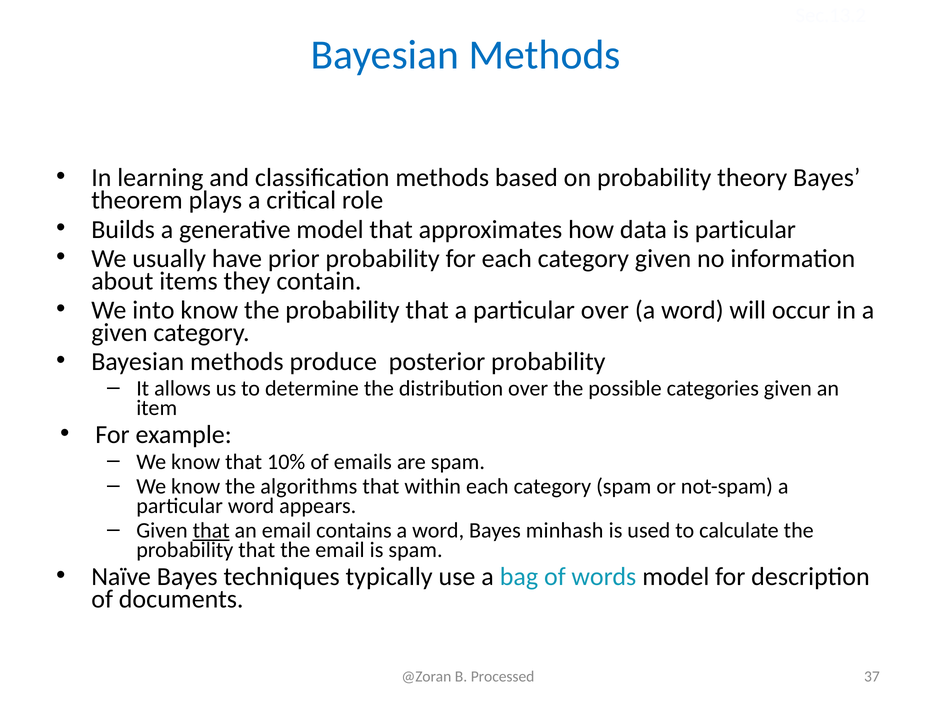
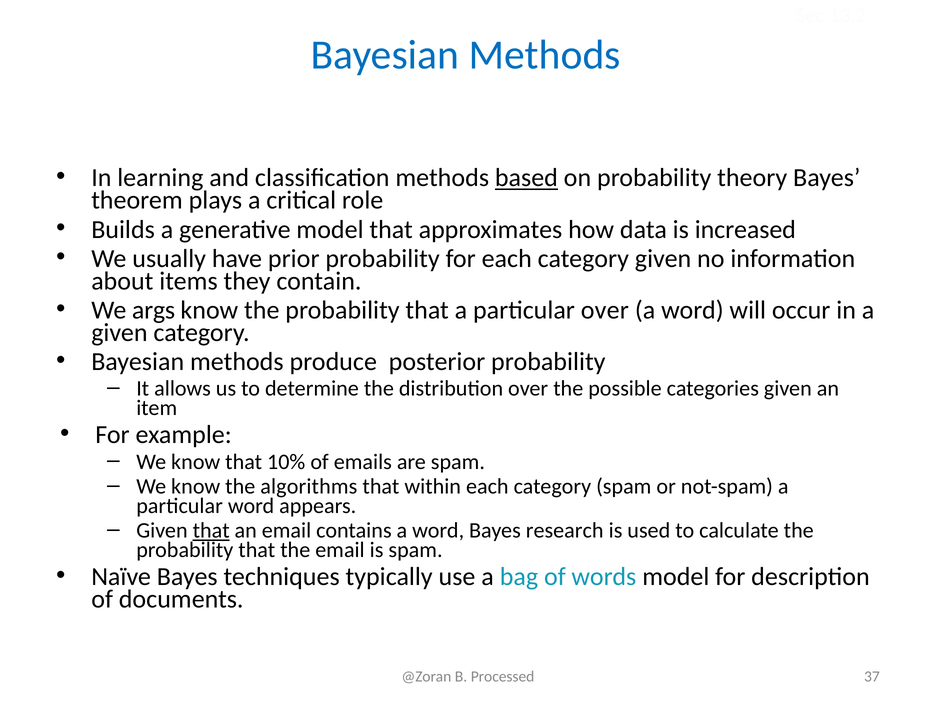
based underline: none -> present (526, 178)
is particular: particular -> increased (745, 229)
into: into -> args (154, 310)
minhash: minhash -> research (565, 531)
